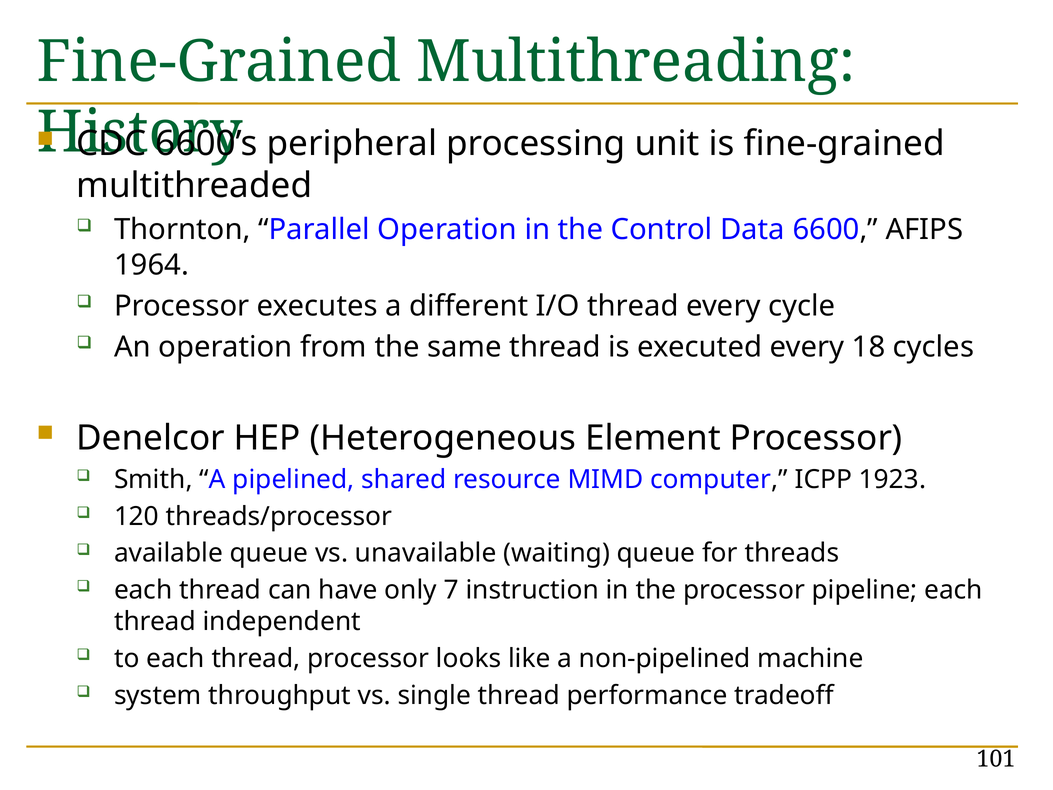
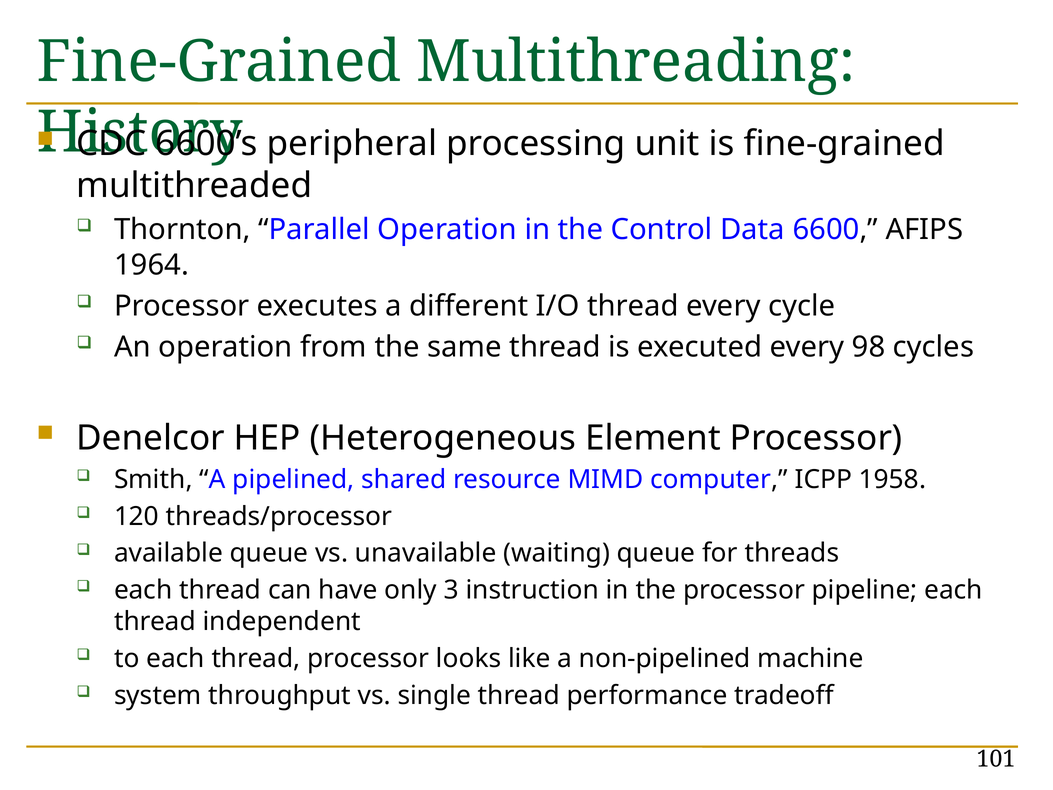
18: 18 -> 98 (868, 347)
1923: 1923 -> 1958 (892, 479)
7: 7 -> 3 (451, 590)
